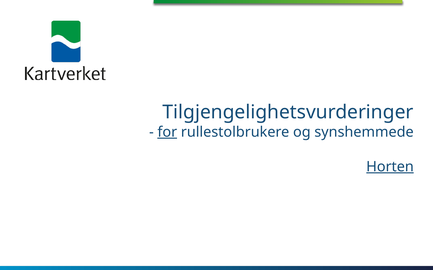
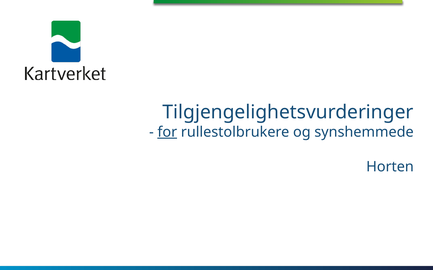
Horten underline: present -> none (390, 167)
